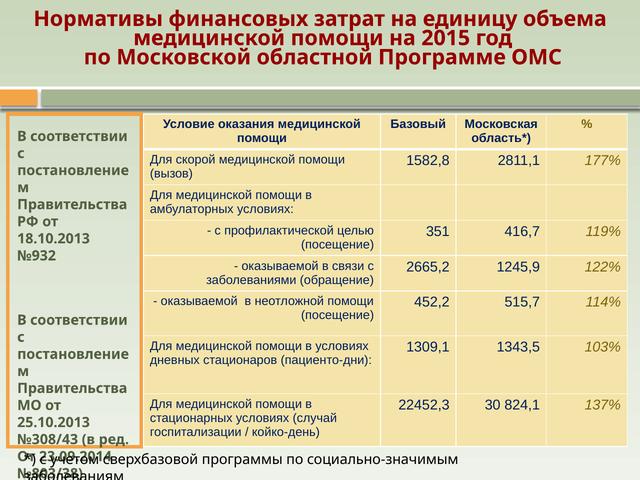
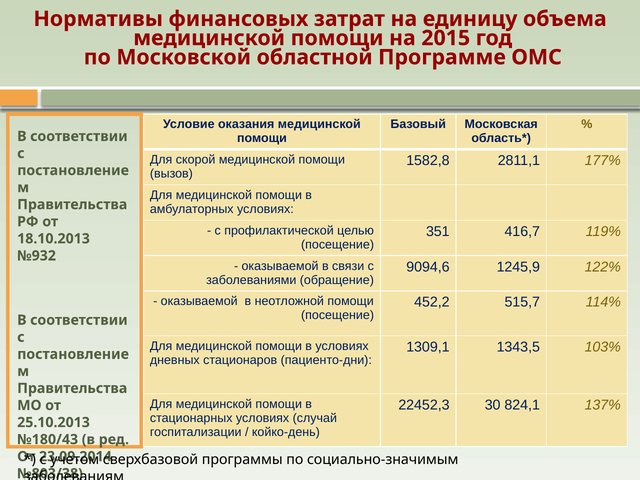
2665,2: 2665,2 -> 9094,6 (428, 267)
№308/43: №308/43 -> №180/43 (48, 439)
